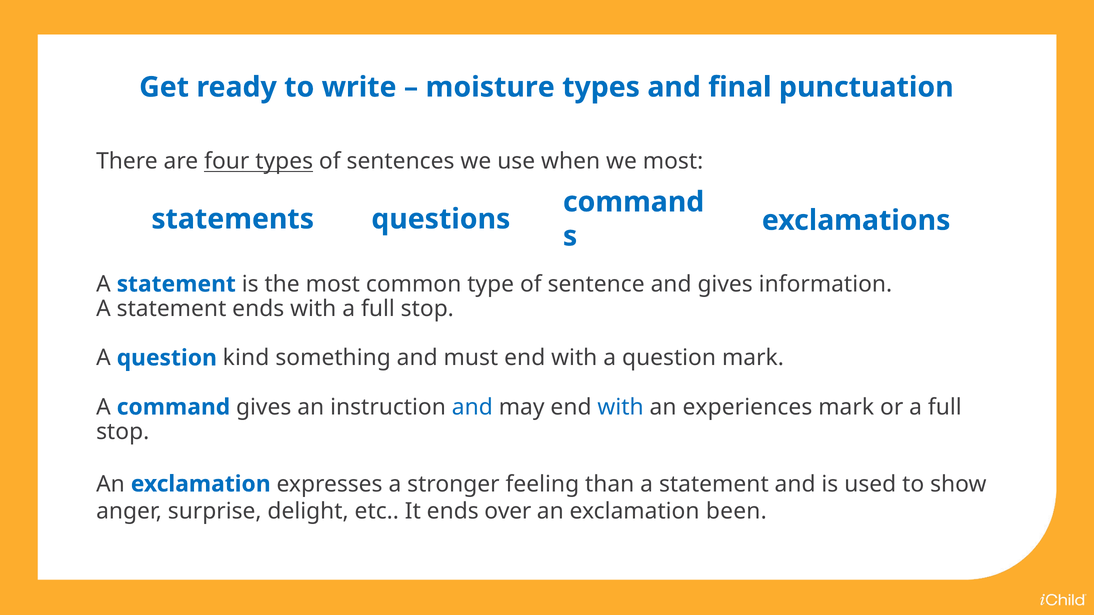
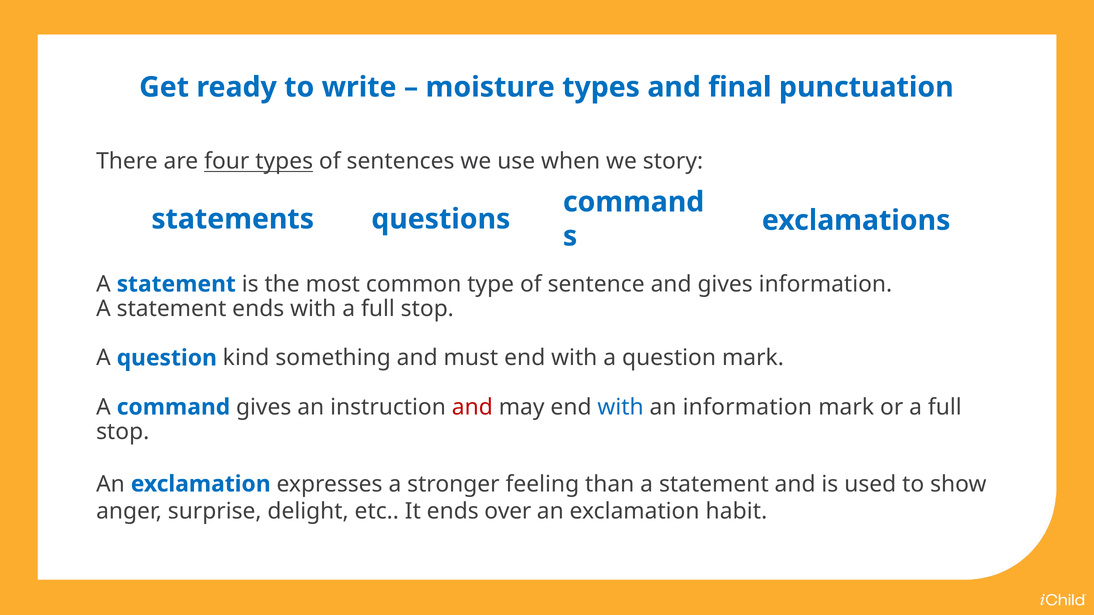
we most: most -> story (673, 161)
and colour: blue -> red (472, 407)
an experiences: experiences -> information (747, 407)
been: been -> habit (736, 512)
